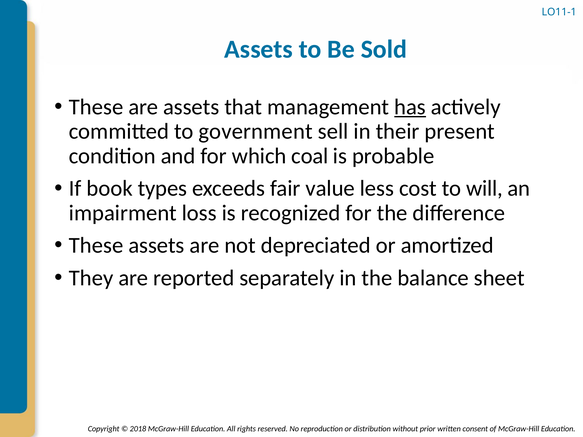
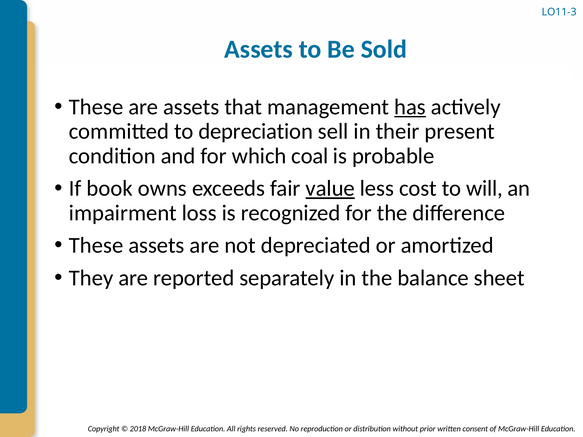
LO11-1: LO11-1 -> LO11-3 (559, 12)
government: government -> depreciation (256, 132)
types: types -> owns (162, 189)
value underline: none -> present (330, 189)
